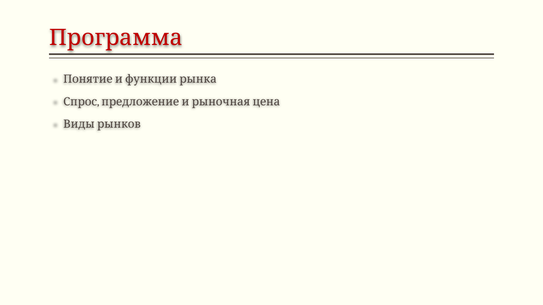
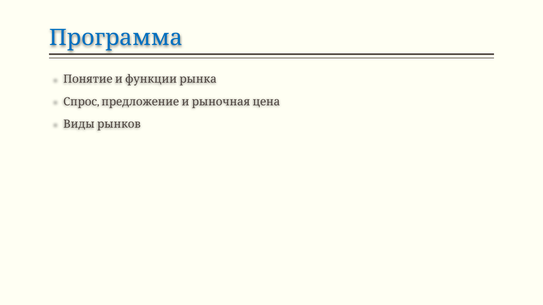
Программа colour: red -> blue (116, 38)
